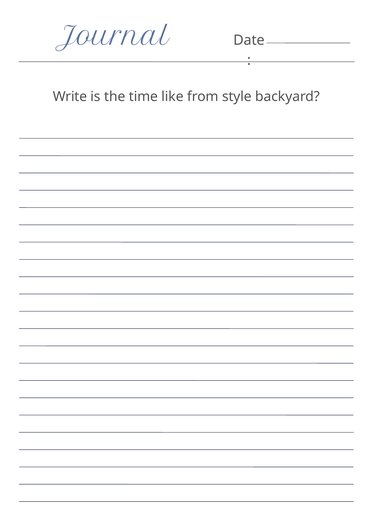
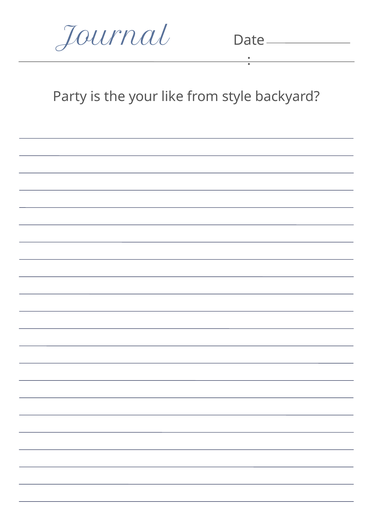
Write: Write -> Party (70, 97)
time: time -> your (143, 97)
